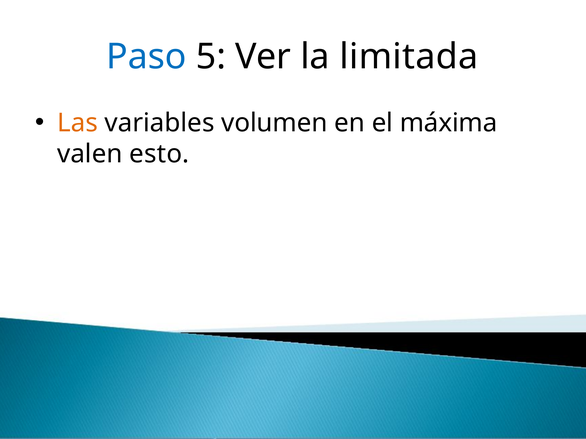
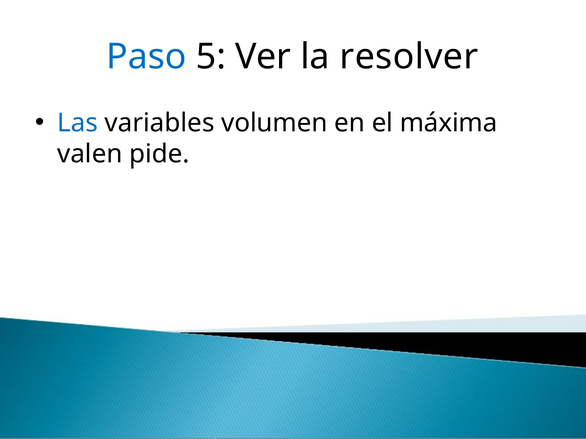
limitada: limitada -> resolver (409, 57)
Las colour: orange -> blue (77, 123)
esto: esto -> pide (159, 154)
